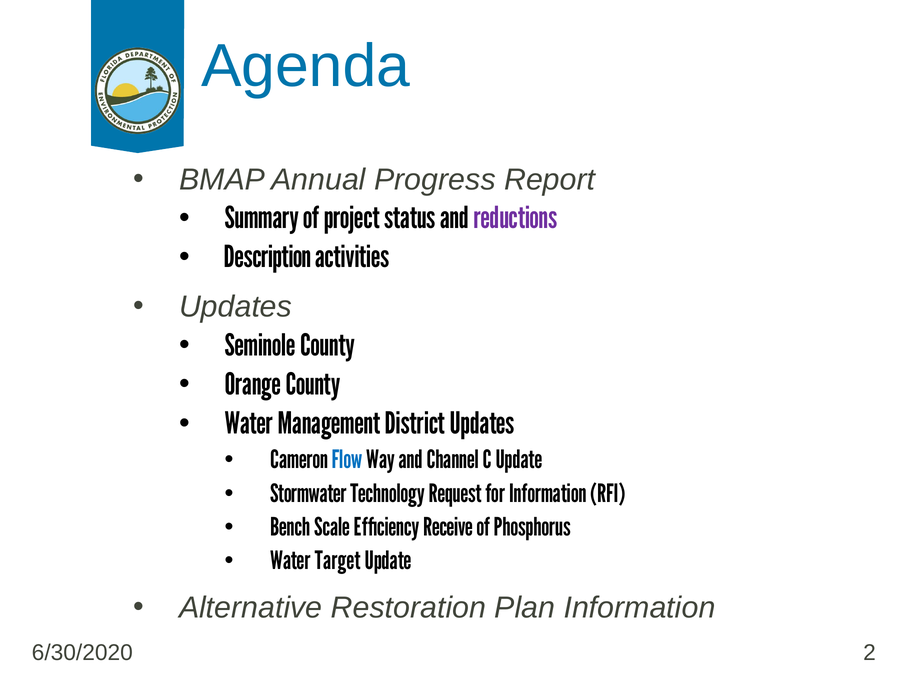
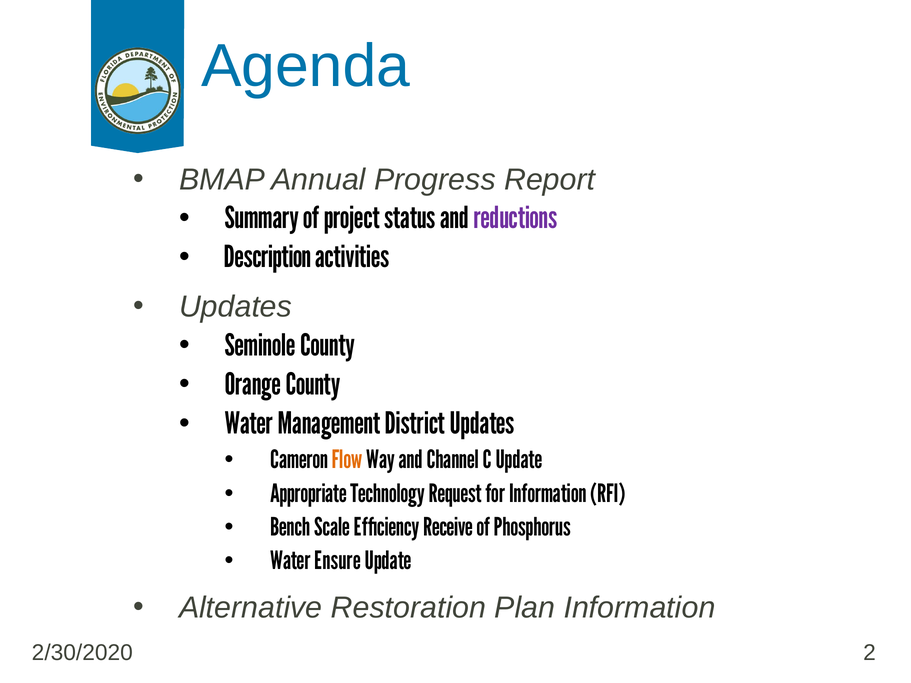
Flow colour: blue -> orange (347, 460)
Stormwater: Stormwater -> Appropriate (308, 494)
Target: Target -> Ensure (338, 561)
6/30/2020: 6/30/2020 -> 2/30/2020 (82, 653)
